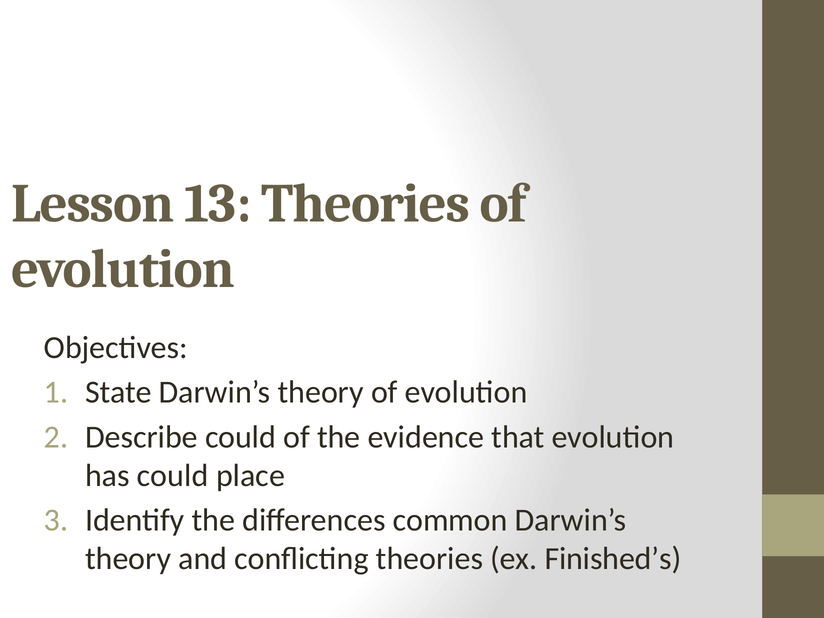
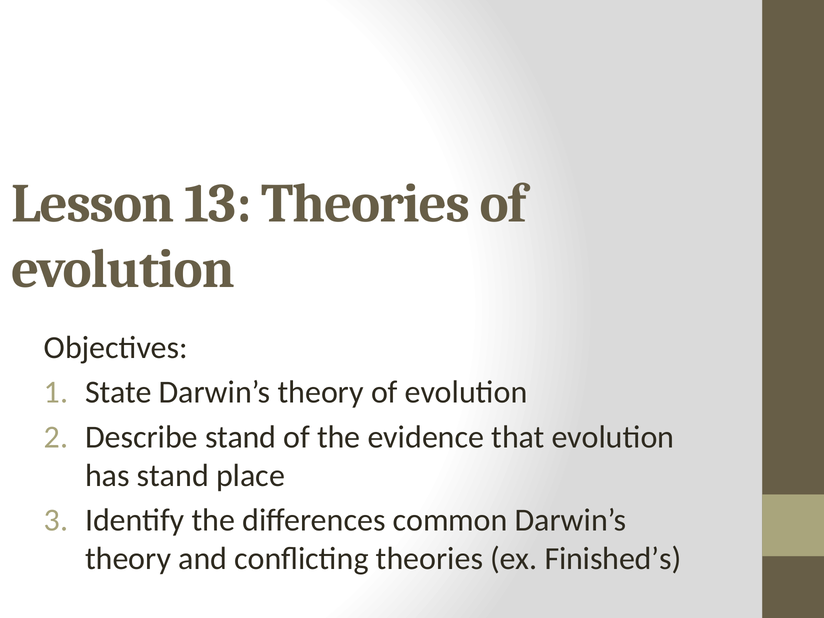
Describe could: could -> stand (241, 437)
has could: could -> stand (173, 475)
